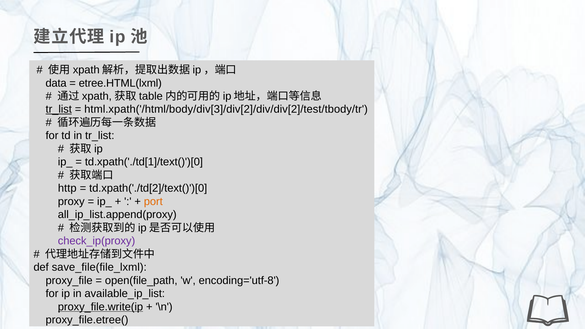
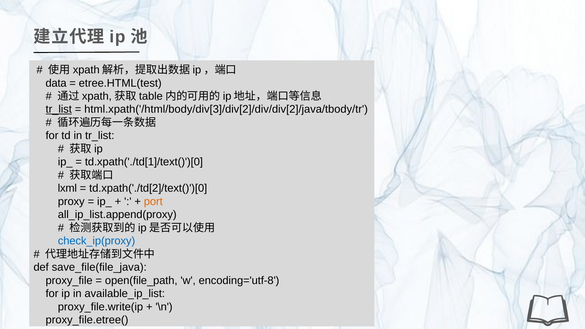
etree.HTML(lxml: etree.HTML(lxml -> etree.HTML(test (120, 83)
html.xpath('/html/body/div[3]/div[2]/div/div[2]/test/tbody/tr: html.xpath('/html/body/div[3]/div[2]/div/div[2]/test/tbody/tr -> html.xpath('/html/body/div[3]/div[2]/div/div[2]/java/tbody/tr (226, 109)
http: http -> lxml (67, 188)
check_ip(proxy colour: purple -> blue (97, 241)
save_file(file_lxml: save_file(file_lxml -> save_file(file_java (99, 267)
proxy_file.write(ip underline: present -> none (100, 307)
